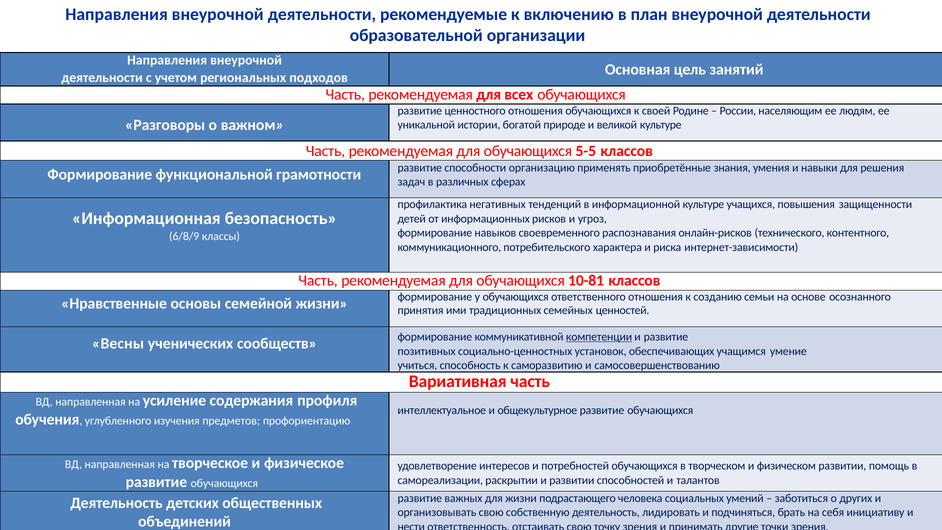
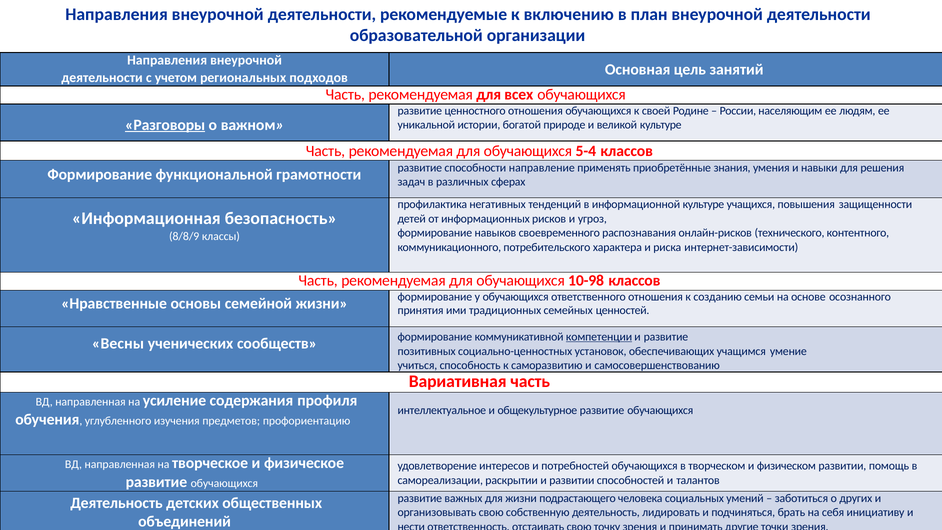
Разговоры underline: none -> present (165, 125)
5-5: 5-5 -> 5-4 (586, 151)
организацию: организацию -> направление (542, 168)
6/8/9: 6/8/9 -> 8/8/9 (184, 236)
10-81: 10-81 -> 10-98 (586, 281)
